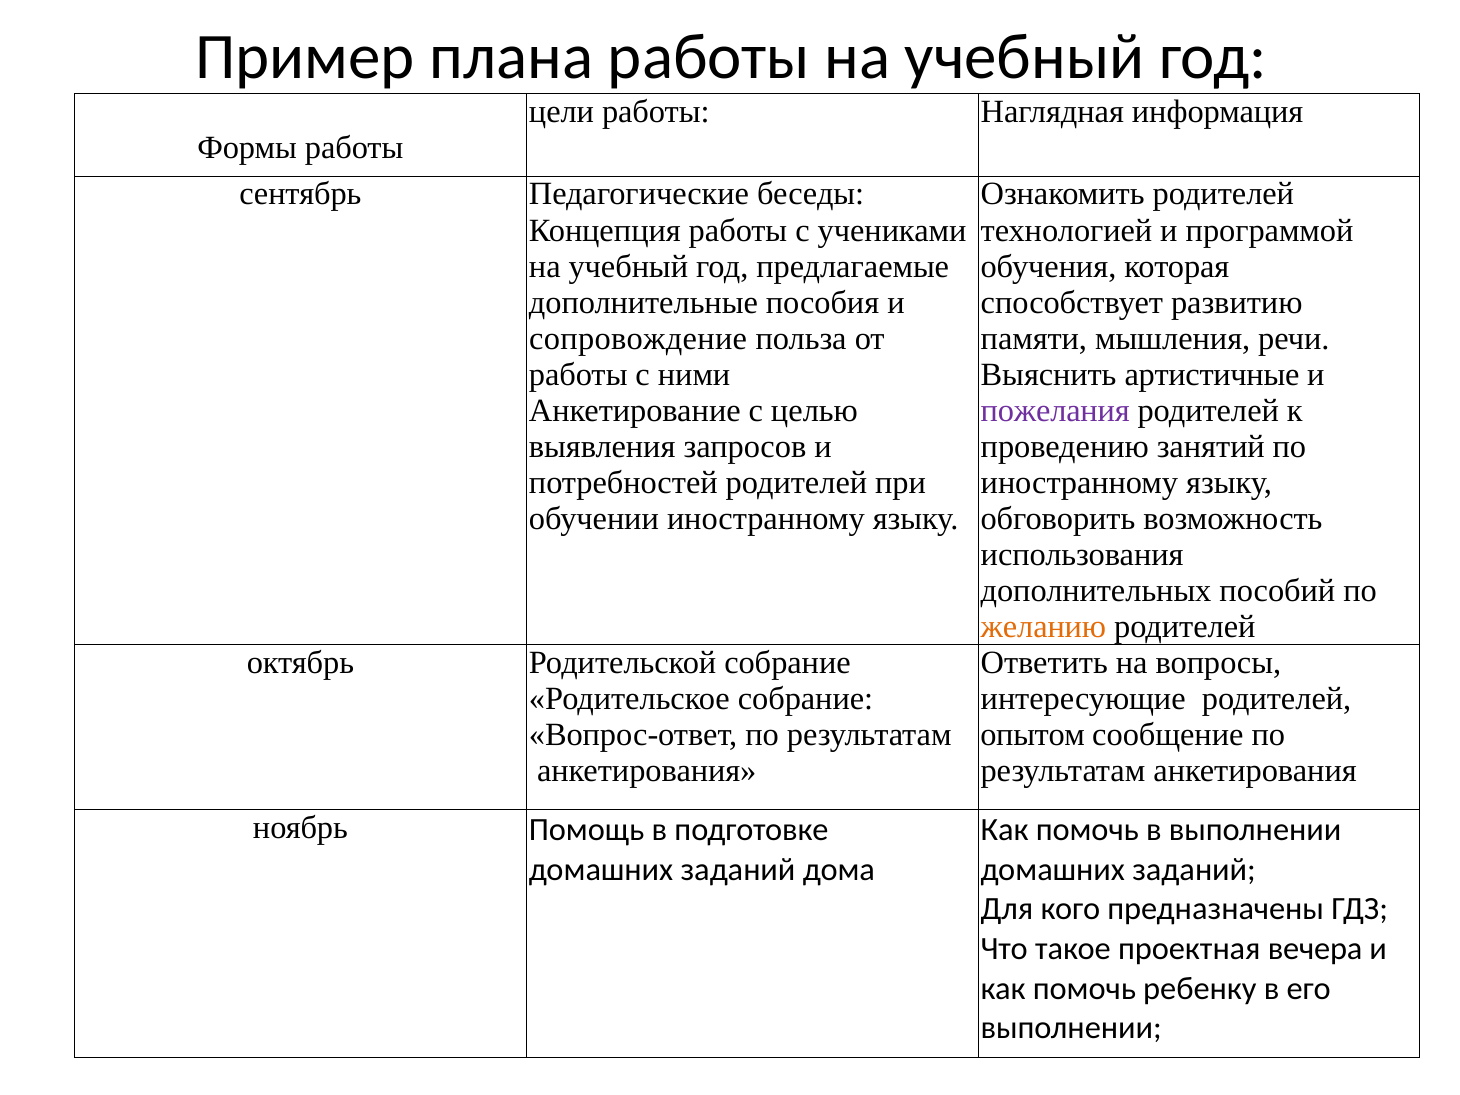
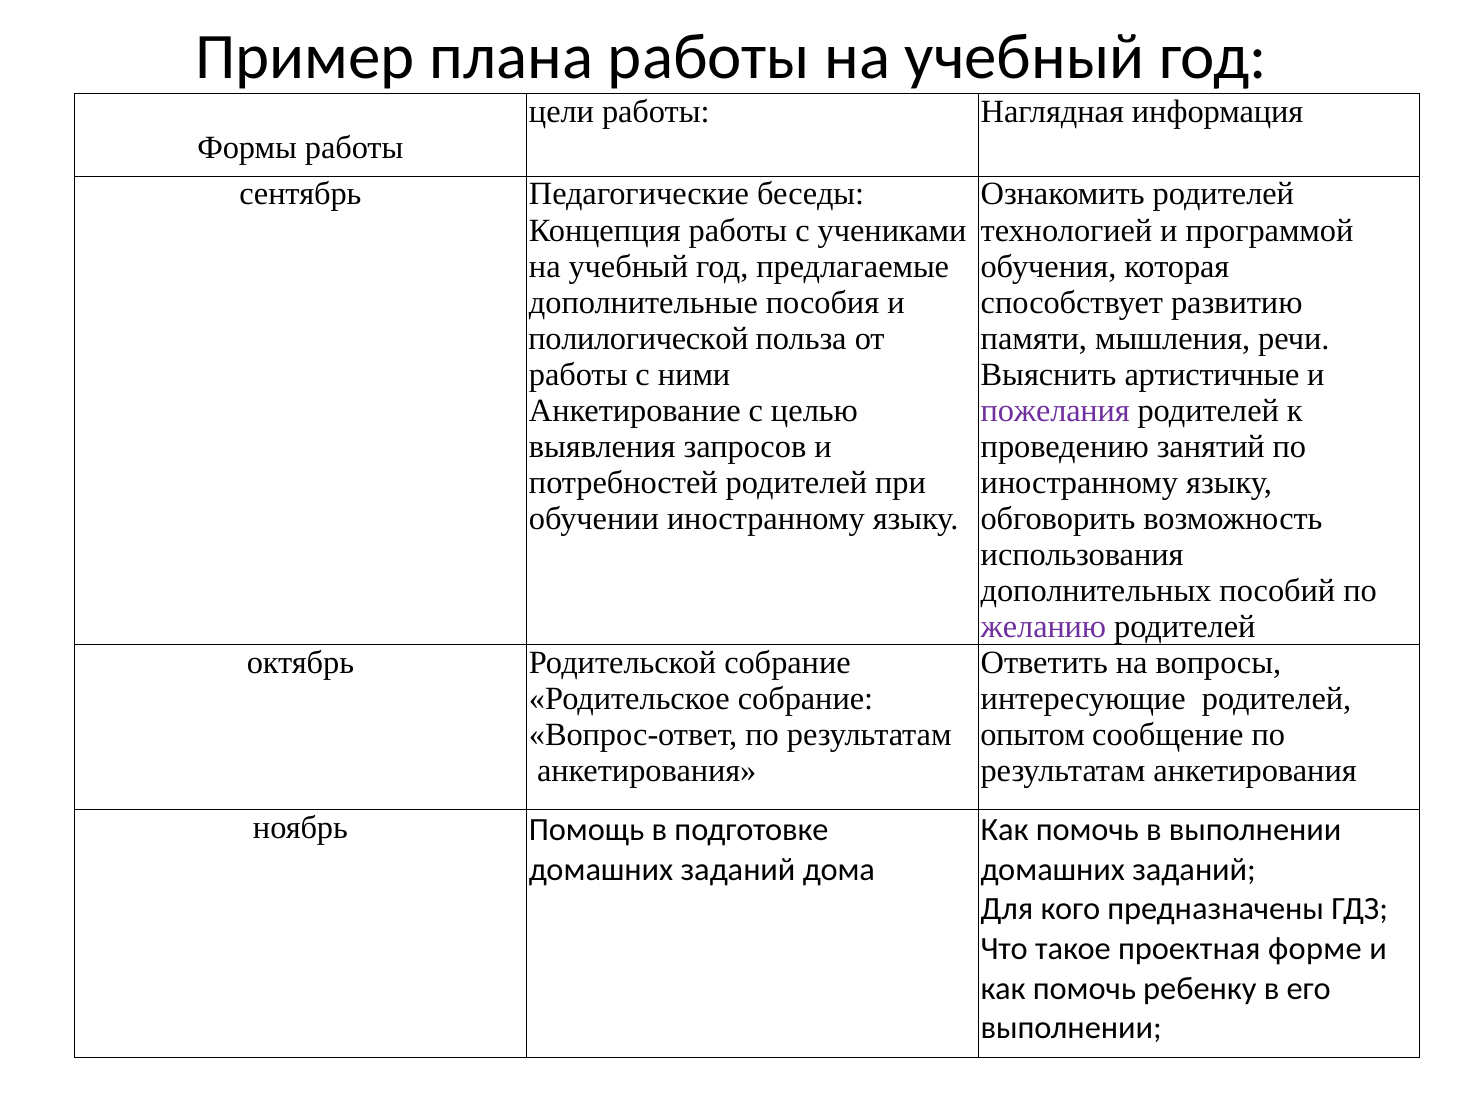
сопровождение: сопровождение -> полилогической (638, 338)
желанию colour: orange -> purple (1043, 627)
вечера: вечера -> форме (1315, 949)
